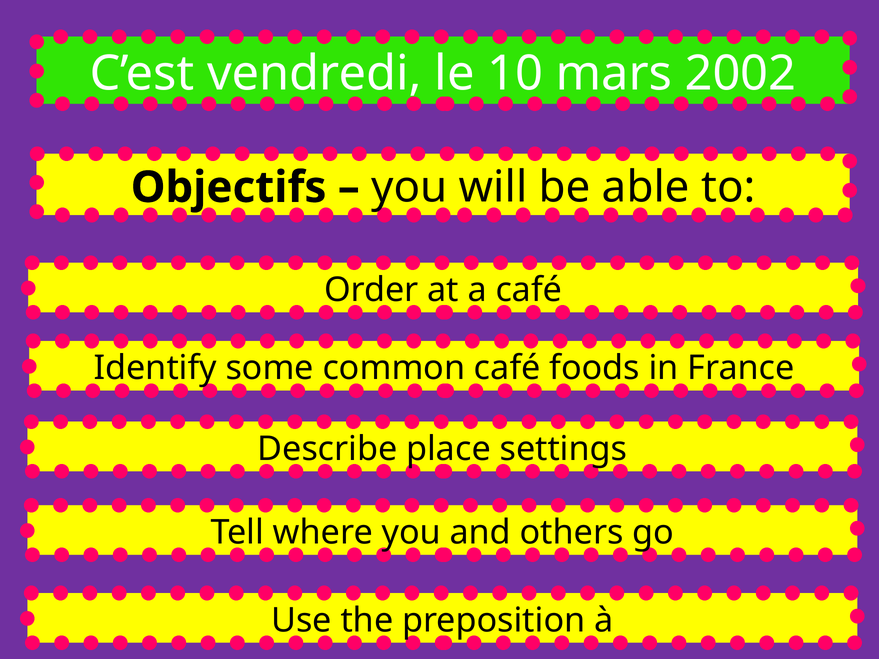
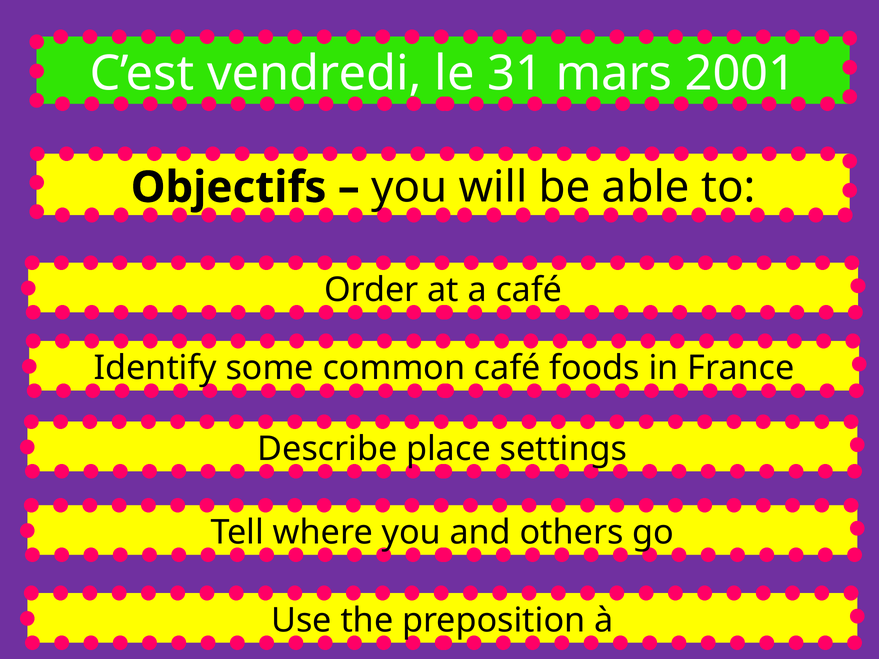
10: 10 -> 31 (515, 74)
2002: 2002 -> 2001 (741, 74)
